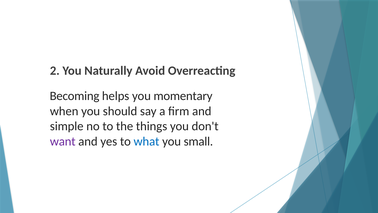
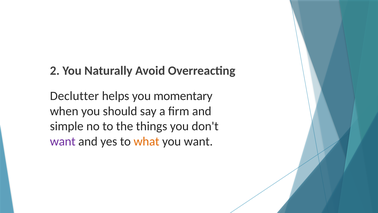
Becoming: Becoming -> Declutter (74, 96)
what colour: blue -> orange (146, 141)
you small: small -> want (198, 141)
